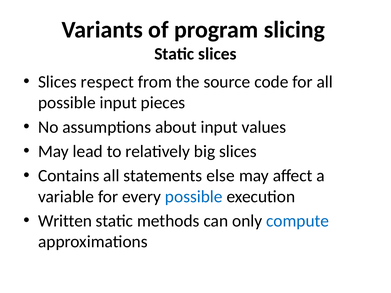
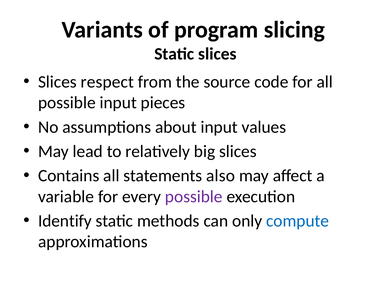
else: else -> also (221, 176)
possible colour: blue -> purple (194, 197)
Written: Written -> Identify (65, 221)
